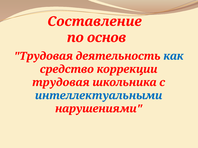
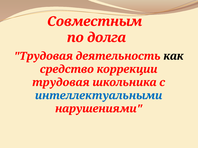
Составление: Составление -> Совместным (95, 22)
основ: основ -> долга (107, 38)
как colour: blue -> black (173, 56)
